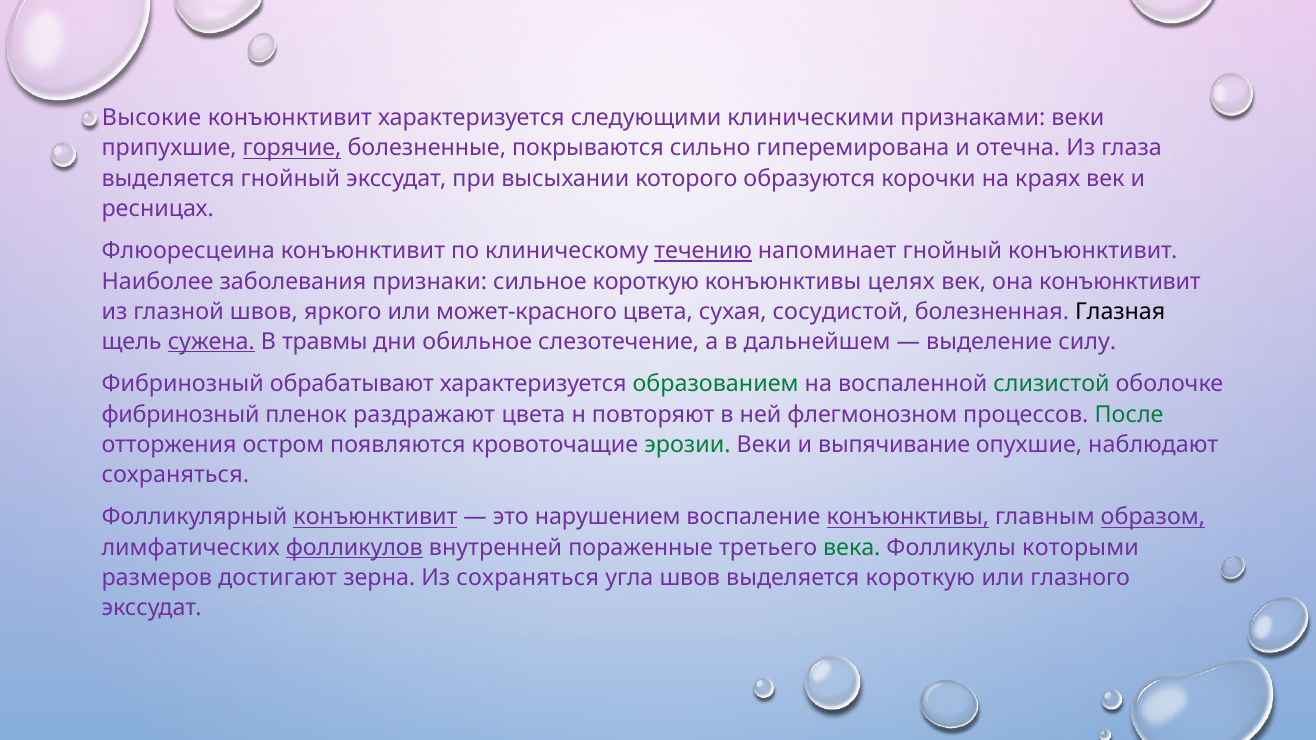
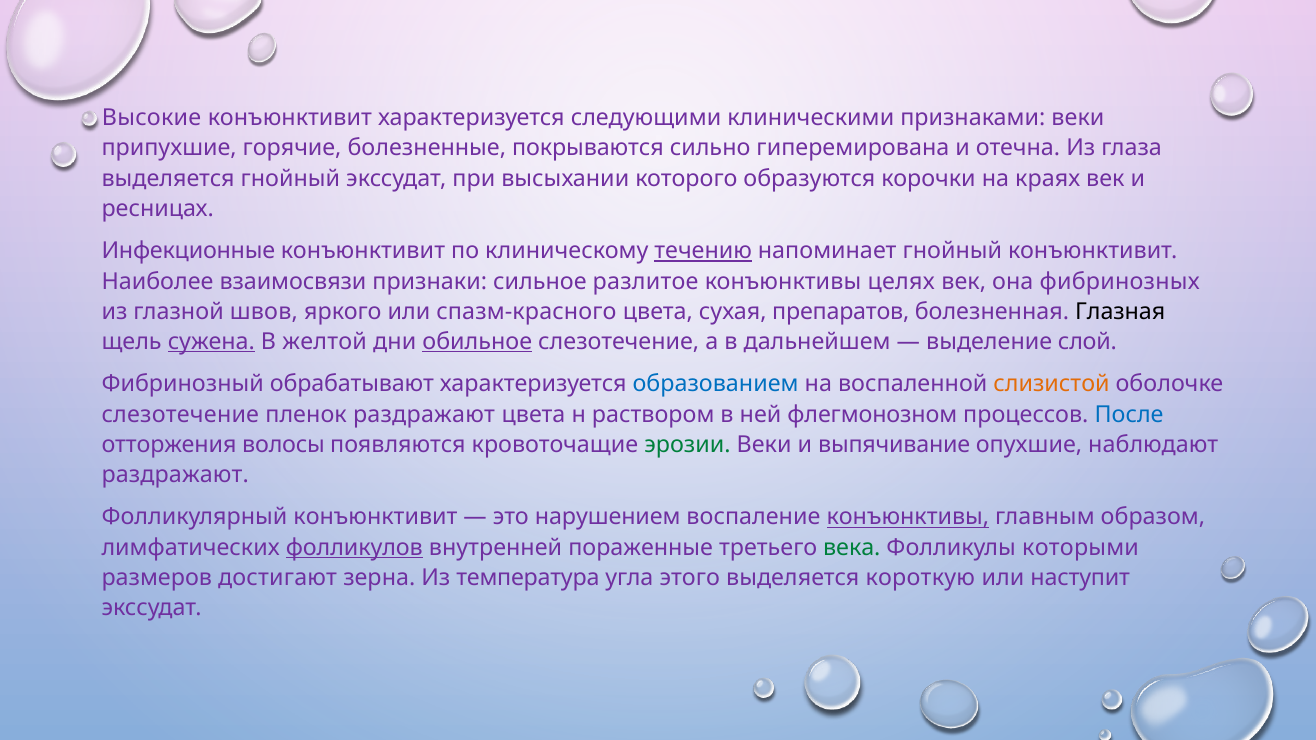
горячие underline: present -> none (292, 148)
Флюоресцеина: Флюоресцеина -> Инфекционные (188, 251)
заболевания: заболевания -> взаимосвязи (293, 281)
сильное короткую: короткую -> разлитое (646, 281)
она конъюнктивит: конъюнктивит -> фибринозных (1120, 281)
может-красного: может-красного -> спазм-красного (526, 312)
сосудистой: сосудистой -> препаратов (841, 312)
травмы: травмы -> желтой (325, 342)
обильное underline: none -> present (477, 342)
силу: силу -> слой (1087, 342)
образованием colour: green -> blue (716, 384)
слизистой colour: green -> orange (1052, 384)
фибринозный: фибринозный -> слезотечение (180, 414)
повторяют: повторяют -> раствором (653, 414)
После colour: green -> blue (1129, 414)
остром: остром -> волосы (284, 445)
сохраняться: сохраняться -> раздражают (175, 475)
конъюнктивит underline: present -> none (375, 517)
образом underline: present -> none (1153, 517)
Из сохраняться: сохраняться -> температура (528, 578)
угла швов: швов -> этого (690, 578)
глазного: глазного -> наступит (1080, 578)
